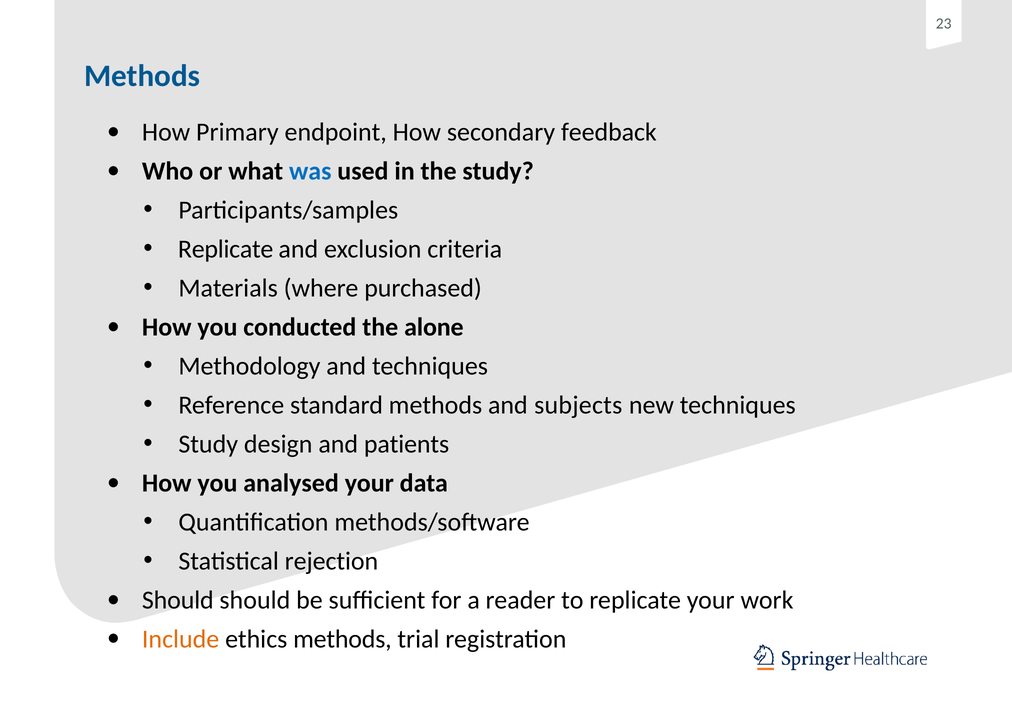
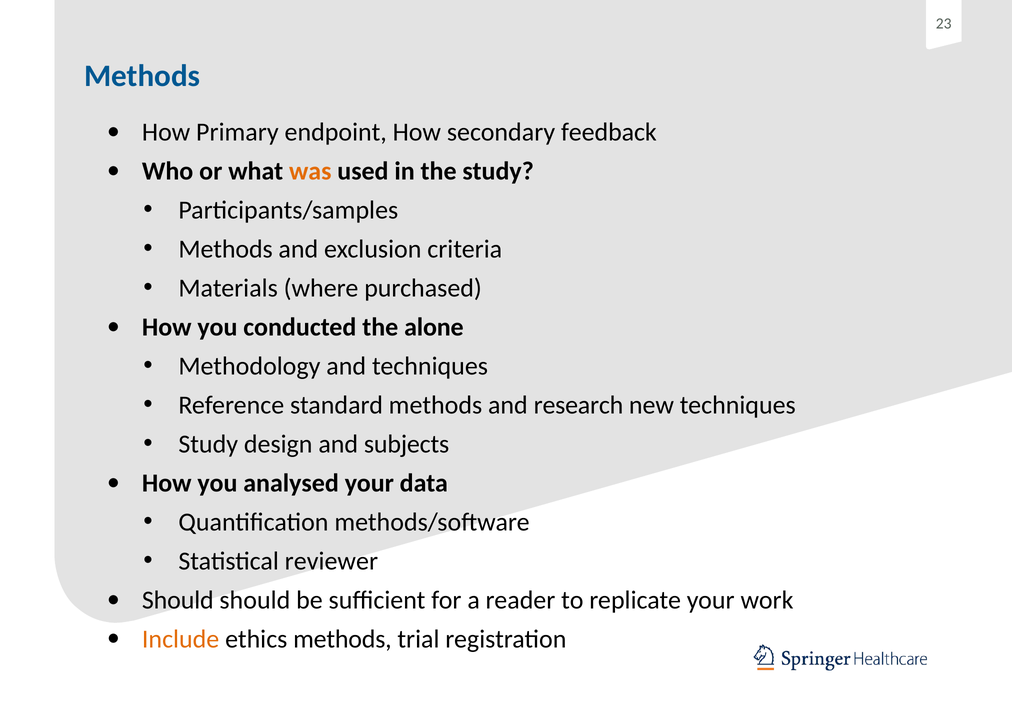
was colour: blue -> orange (310, 171)
Replicate: Replicate -> Methods (226, 249)
subjects: subjects -> research (578, 405)
patients: patients -> subjects (407, 444)
rejection: rejection -> reviewer (331, 561)
